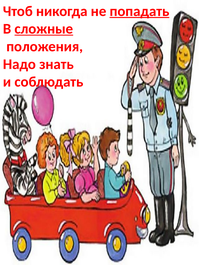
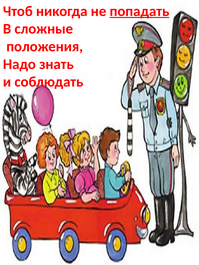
сложные underline: present -> none (44, 29)
